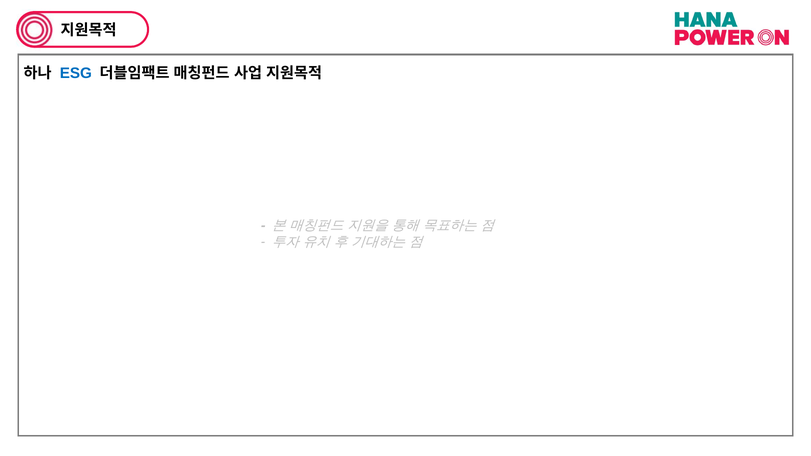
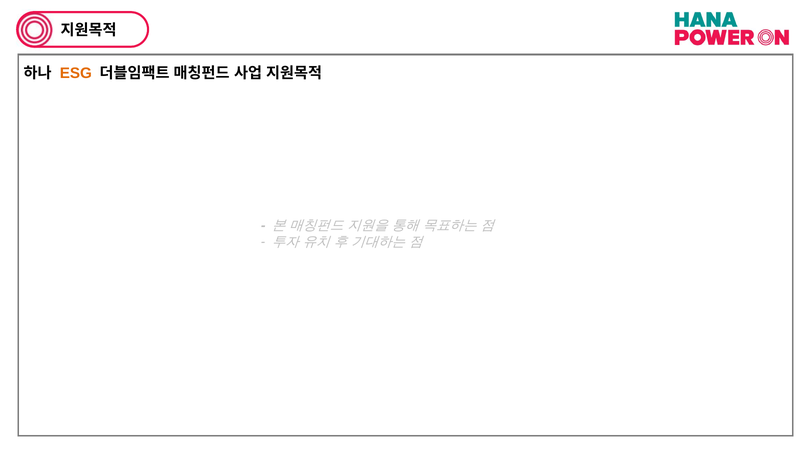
ESG colour: blue -> orange (76, 73)
